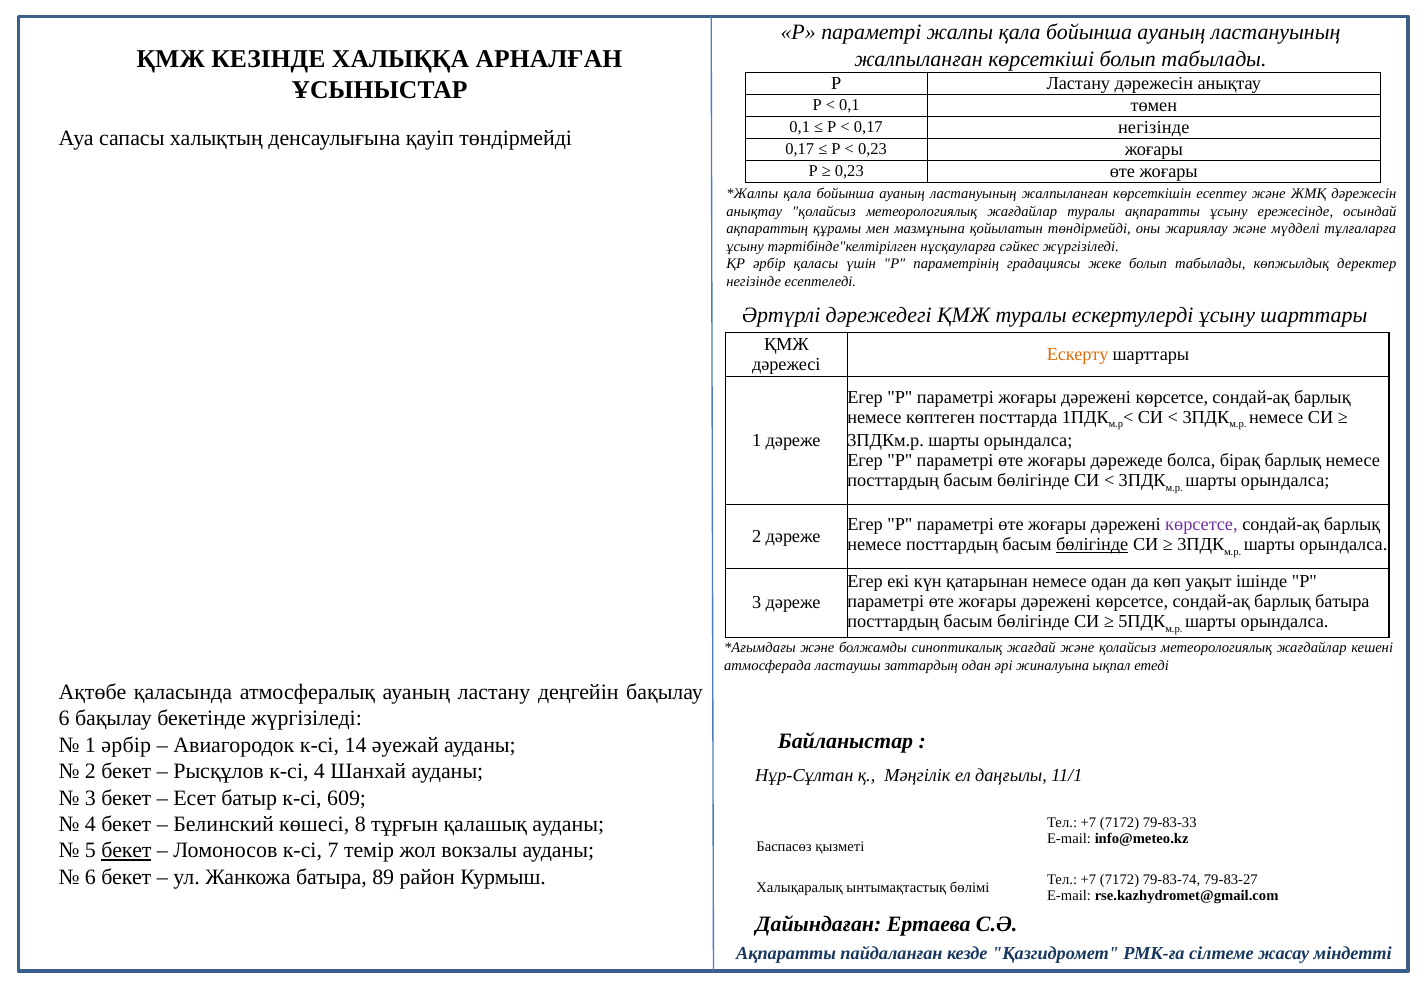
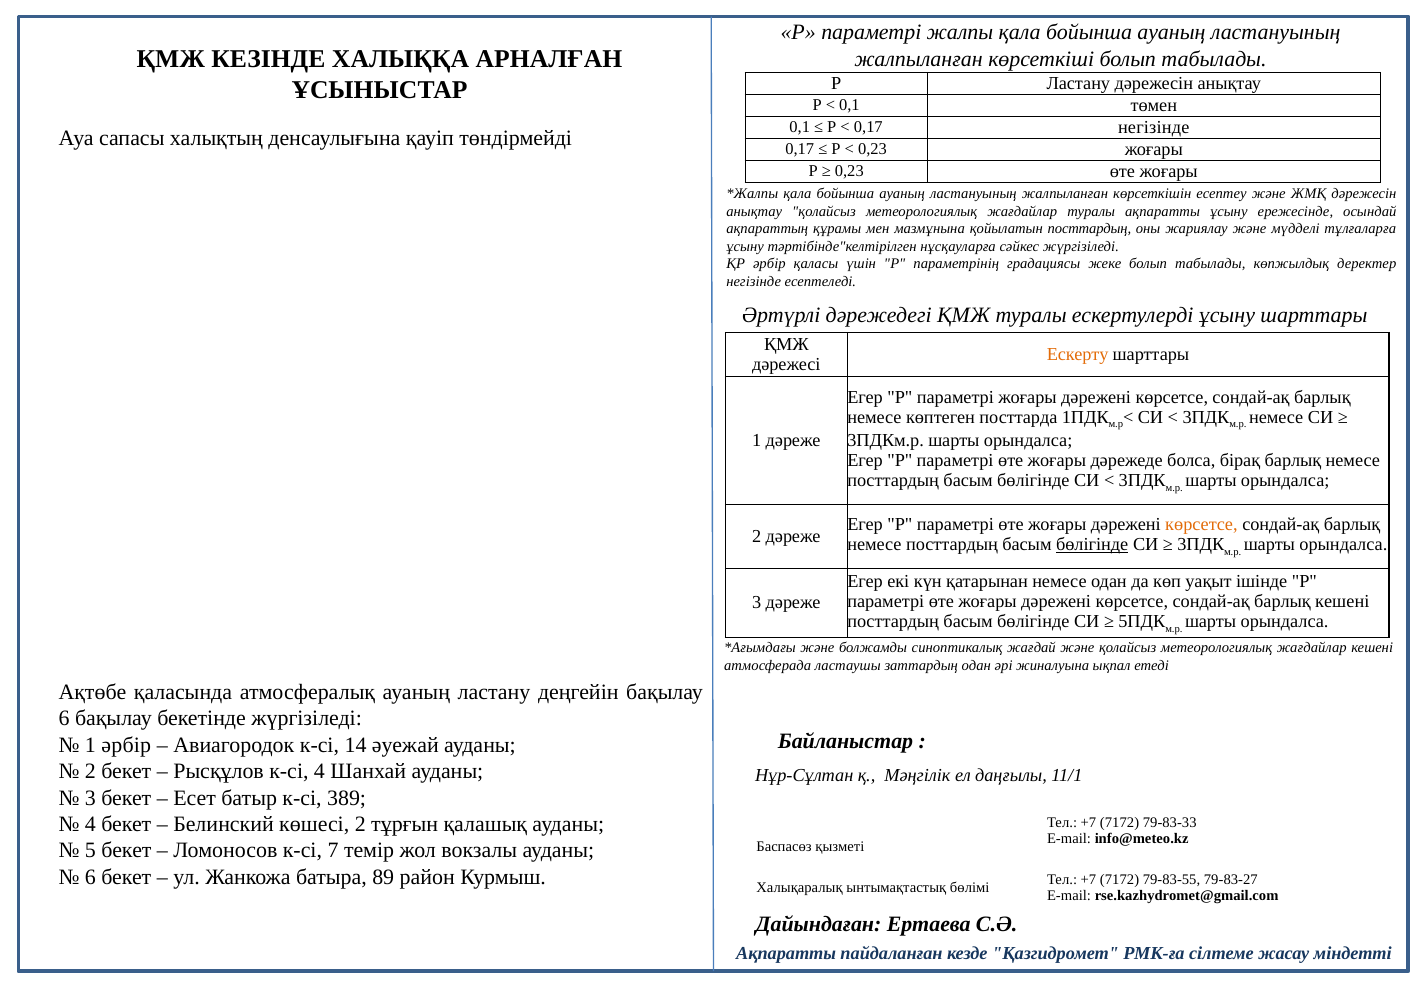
қойылатын төндірмейді: төндірмейді -> посттардың (1089, 229)
көрсетсе colour: purple -> orange (1201, 525)
барлық батыра: батыра -> кешені (1342, 601)
609: 609 -> 389 (347, 798)
көшесі 8: 8 -> 2 (360, 824)
бекет underline: present -> none (126, 850)
79-83-74: 79-83-74 -> 79-83-55 (1172, 880)
